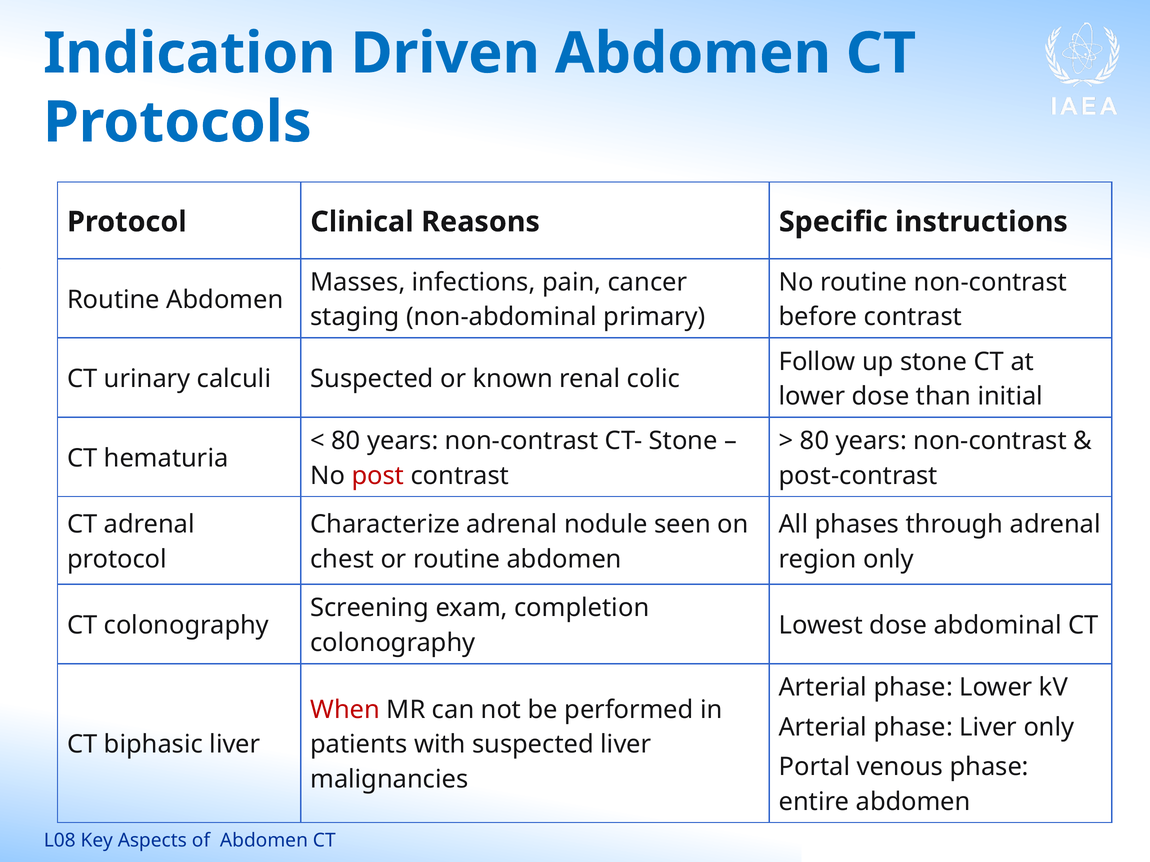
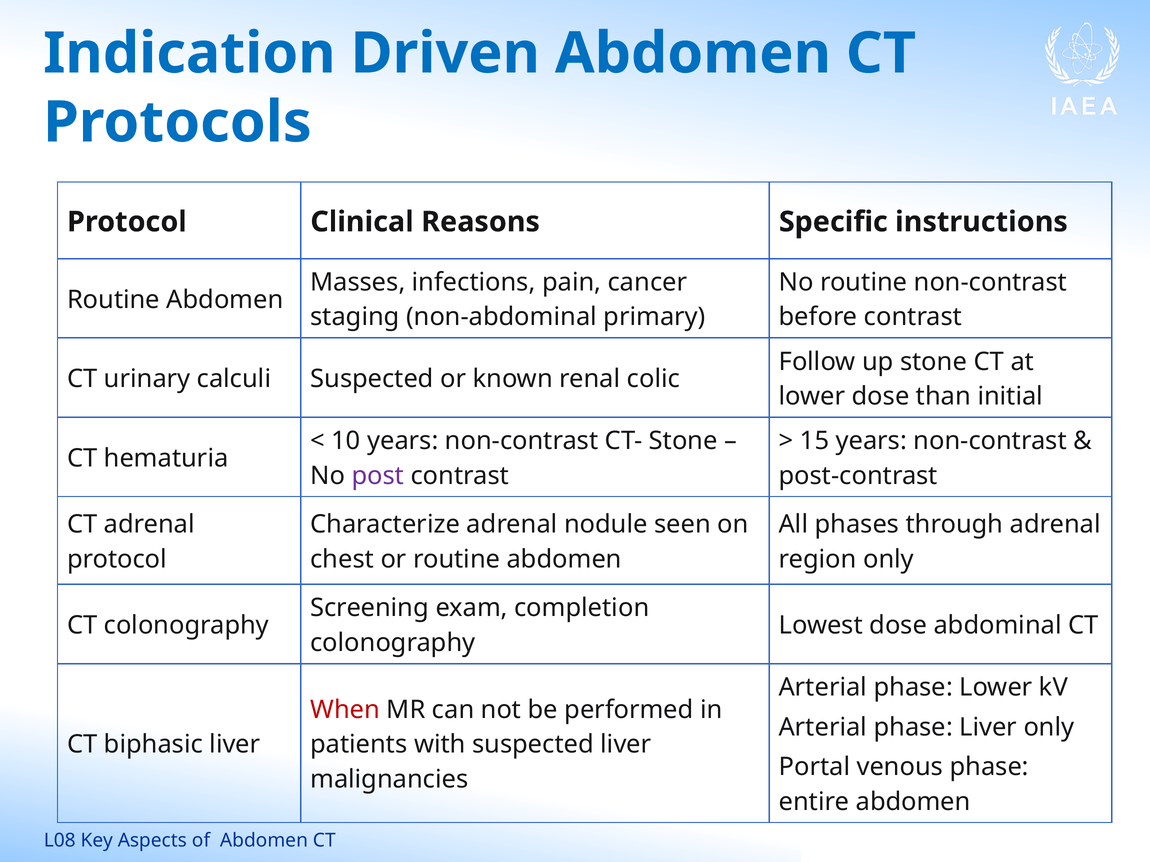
80: 80 -> 10 (346, 441)
80: 80 -> 15 (815, 441)
post colour: red -> purple (378, 476)
